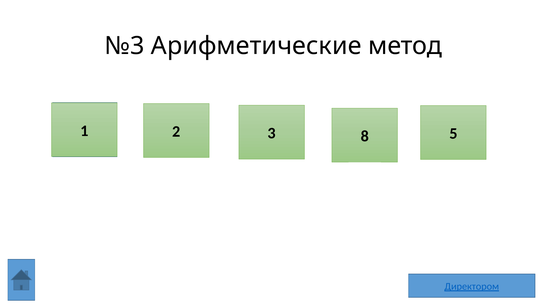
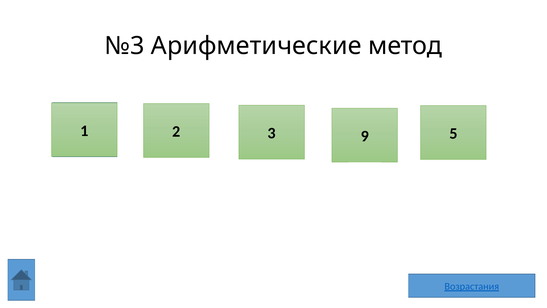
8: 8 -> 9 (365, 136)
Директором: Директором -> Возрастания (472, 286)
